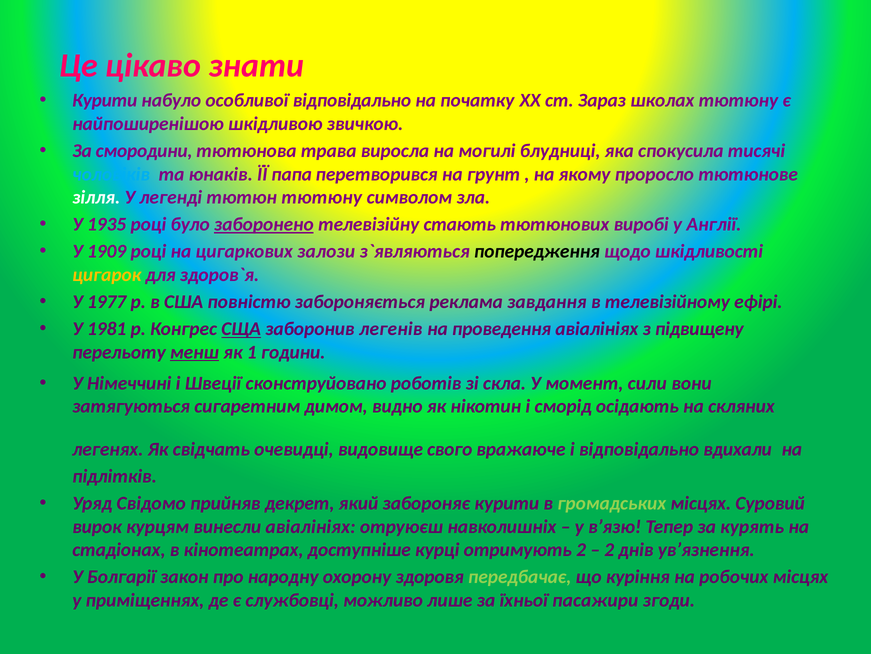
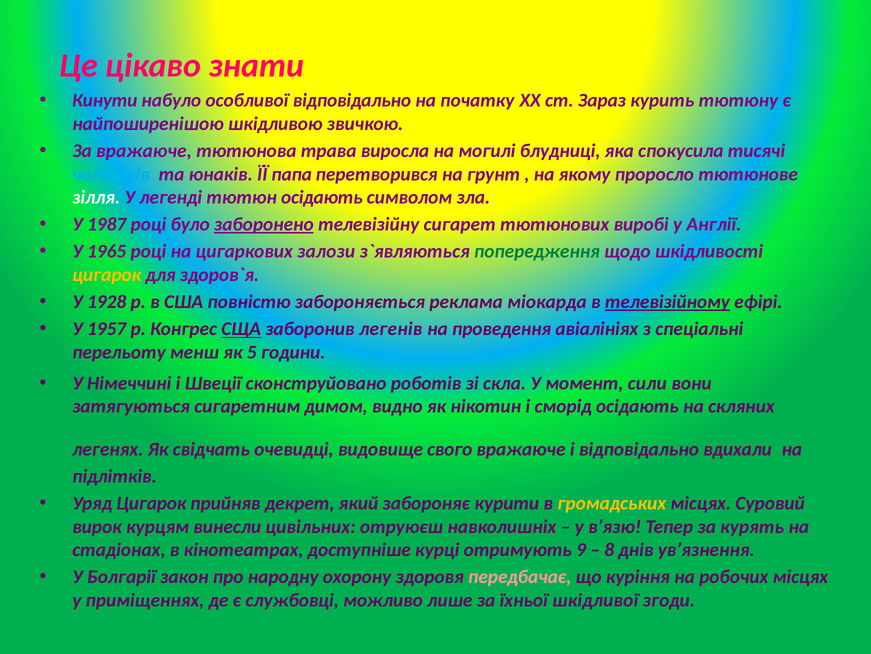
Курити: Курити -> Кинути (105, 100)
школах: школах -> курить (662, 100)
За смородини: смородини -> вражаюче (144, 151)
тютюн тютюну: тютюну -> осідають (322, 197)
1935: 1935 -> 1987 (107, 224)
стають: стають -> сигарет (460, 224)
1909: 1909 -> 1965 (107, 251)
попередження colour: black -> green (537, 251)
1977: 1977 -> 1928 (107, 302)
завдання: завдання -> міокарда (547, 302)
телевізійному underline: none -> present (667, 302)
1981: 1981 -> 1957 (107, 329)
підвищену: підвищену -> спеціальні (699, 329)
менш underline: present -> none (194, 352)
1: 1 -> 5 (252, 352)
Уряд Свідомо: Свідомо -> Цигарок (151, 503)
громадських colour: light green -> yellow (612, 503)
винесли авіалініях: авіалініях -> цивільних (311, 526)
отримують 2: 2 -> 9 (581, 549)
2: 2 -> 8 (609, 549)
передбачає colour: light green -> pink (520, 576)
пасажири: пасажири -> шкідливої (595, 600)
